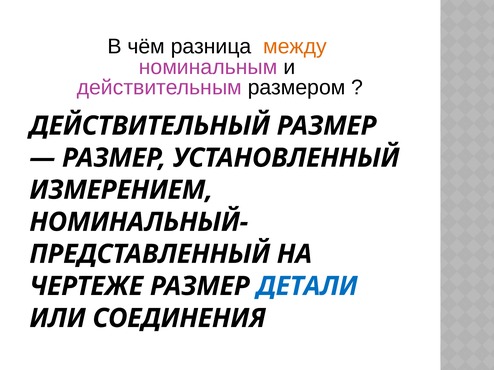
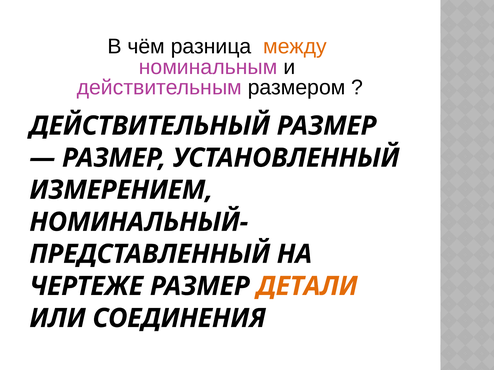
ДЕТАЛИ colour: blue -> orange (307, 287)
